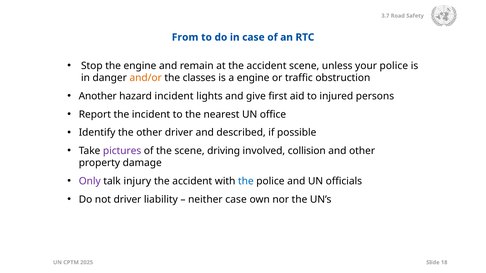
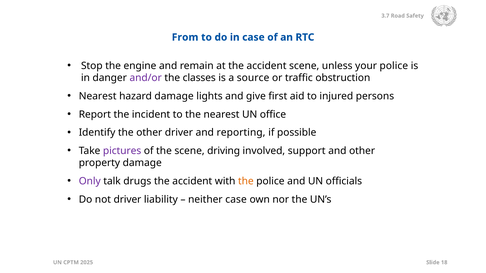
and/or colour: orange -> purple (146, 78)
a engine: engine -> source (253, 78)
Another: Another -> Nearest (98, 96)
hazard incident: incident -> damage (174, 96)
described: described -> reporting (241, 133)
collision: collision -> support (307, 151)
injury: injury -> drugs (137, 181)
the colour: blue -> orange (246, 181)
